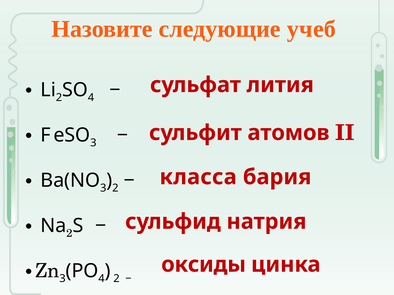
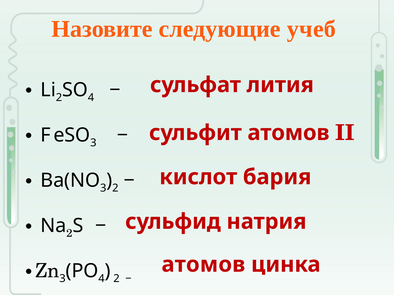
класса: класса -> кислот (198, 177)
оксиды: оксиды -> атомов (203, 265)
